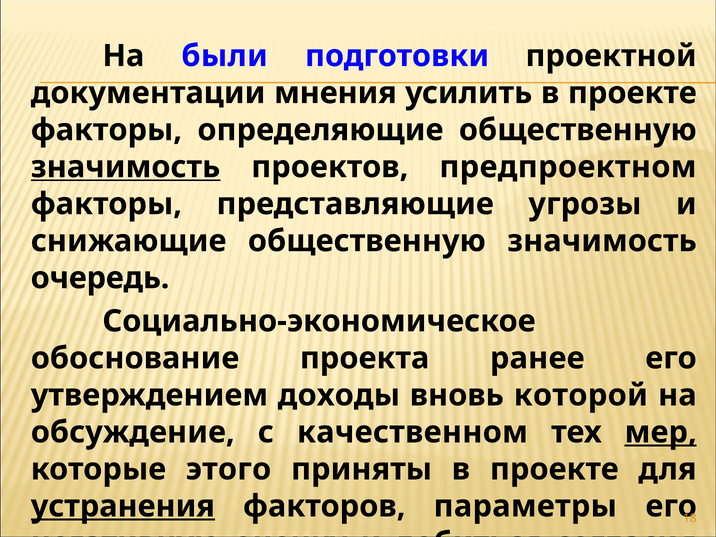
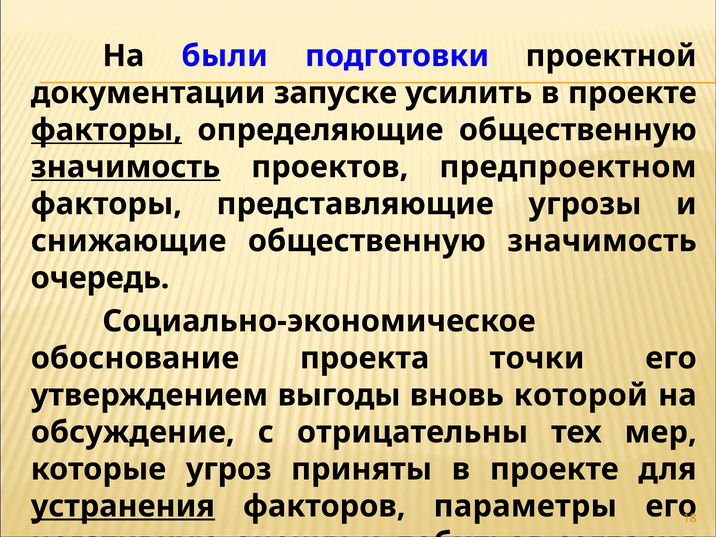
мнения: мнения -> запуске (335, 93)
факторы underline: none -> present (106, 130)
ранее: ранее -> точки (537, 358)
доходы: доходы -> выгоды (339, 395)
качественном: качественном -> отрицательны (413, 432)
мер underline: present -> none (661, 432)
этого: этого -> угроз (229, 469)
